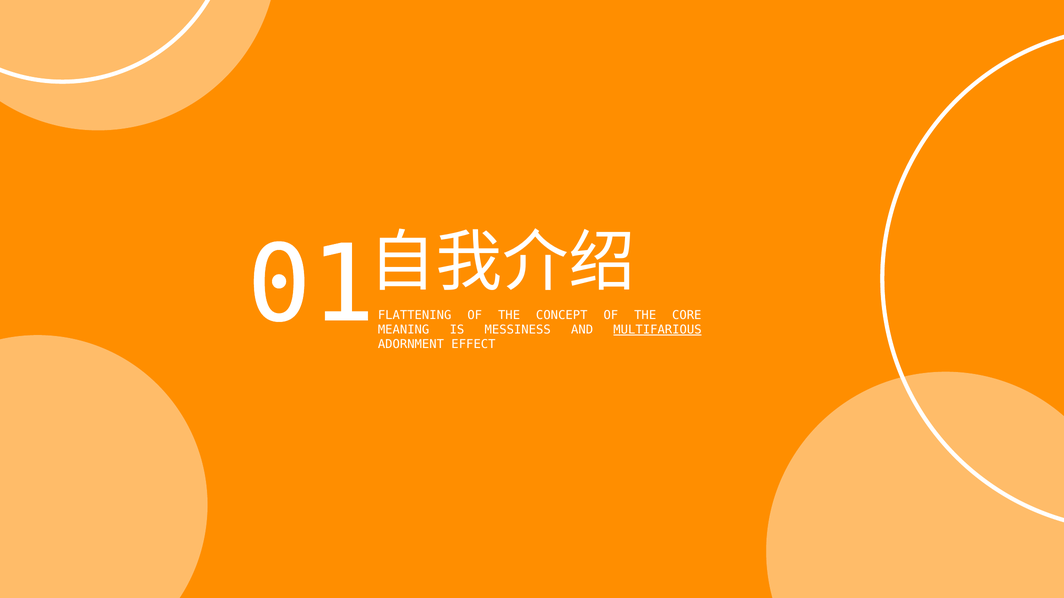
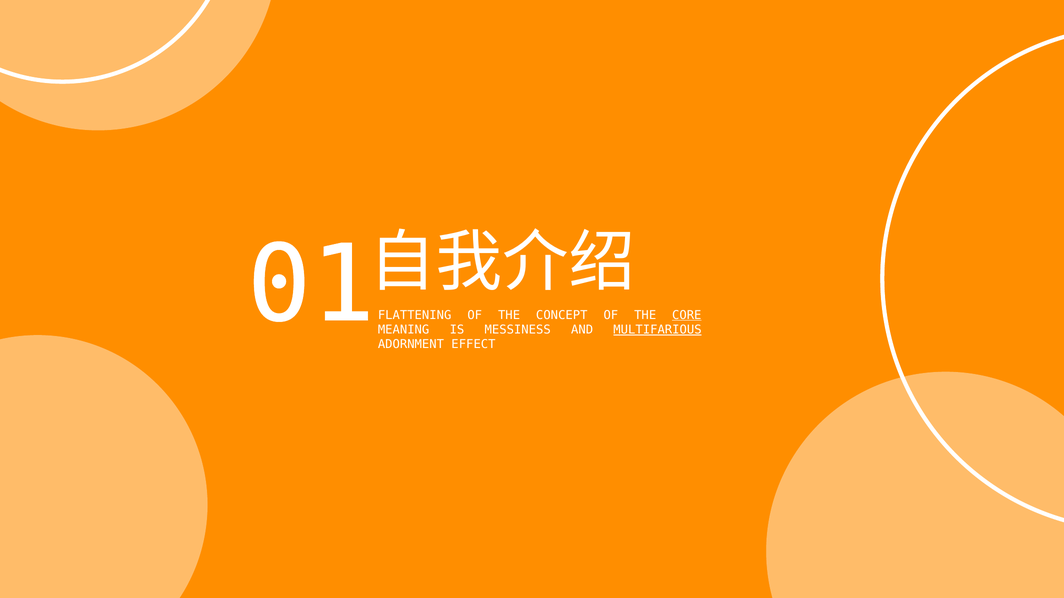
CORE underline: none -> present (687, 315)
